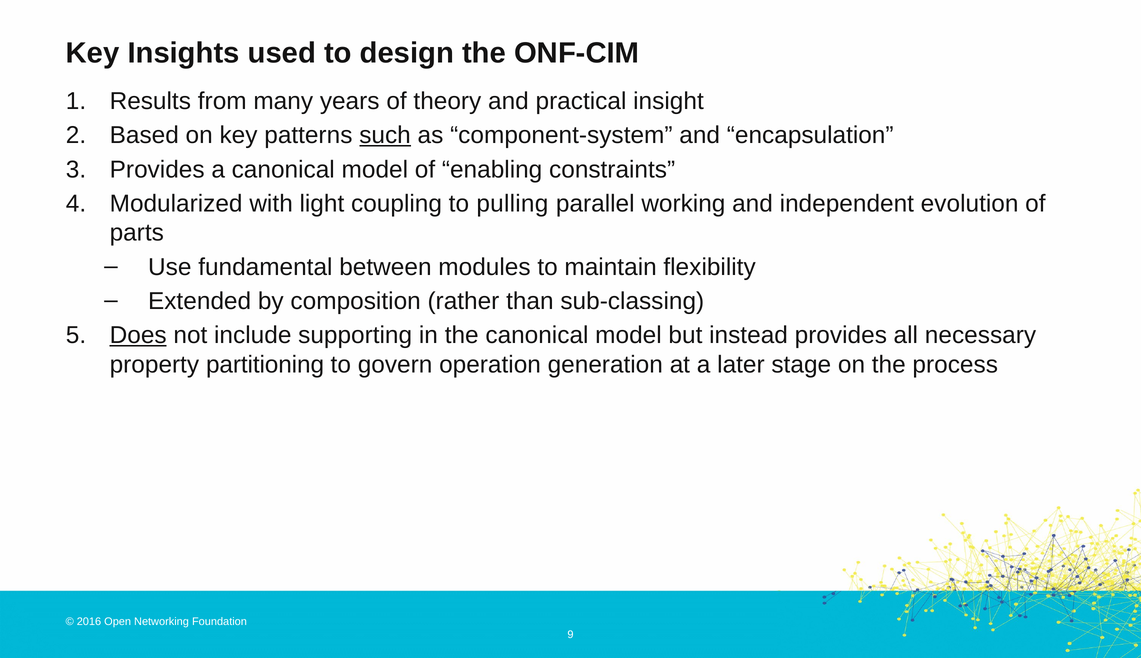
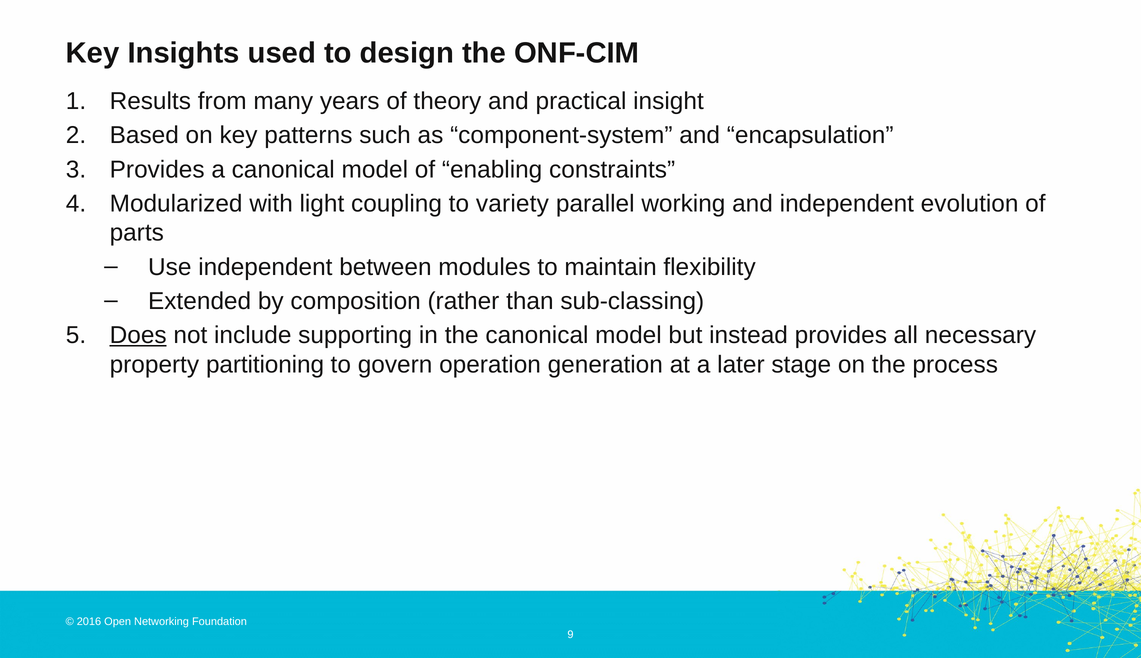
such underline: present -> none (385, 135)
pulling: pulling -> variety (512, 204)
Use fundamental: fundamental -> independent (265, 267)
